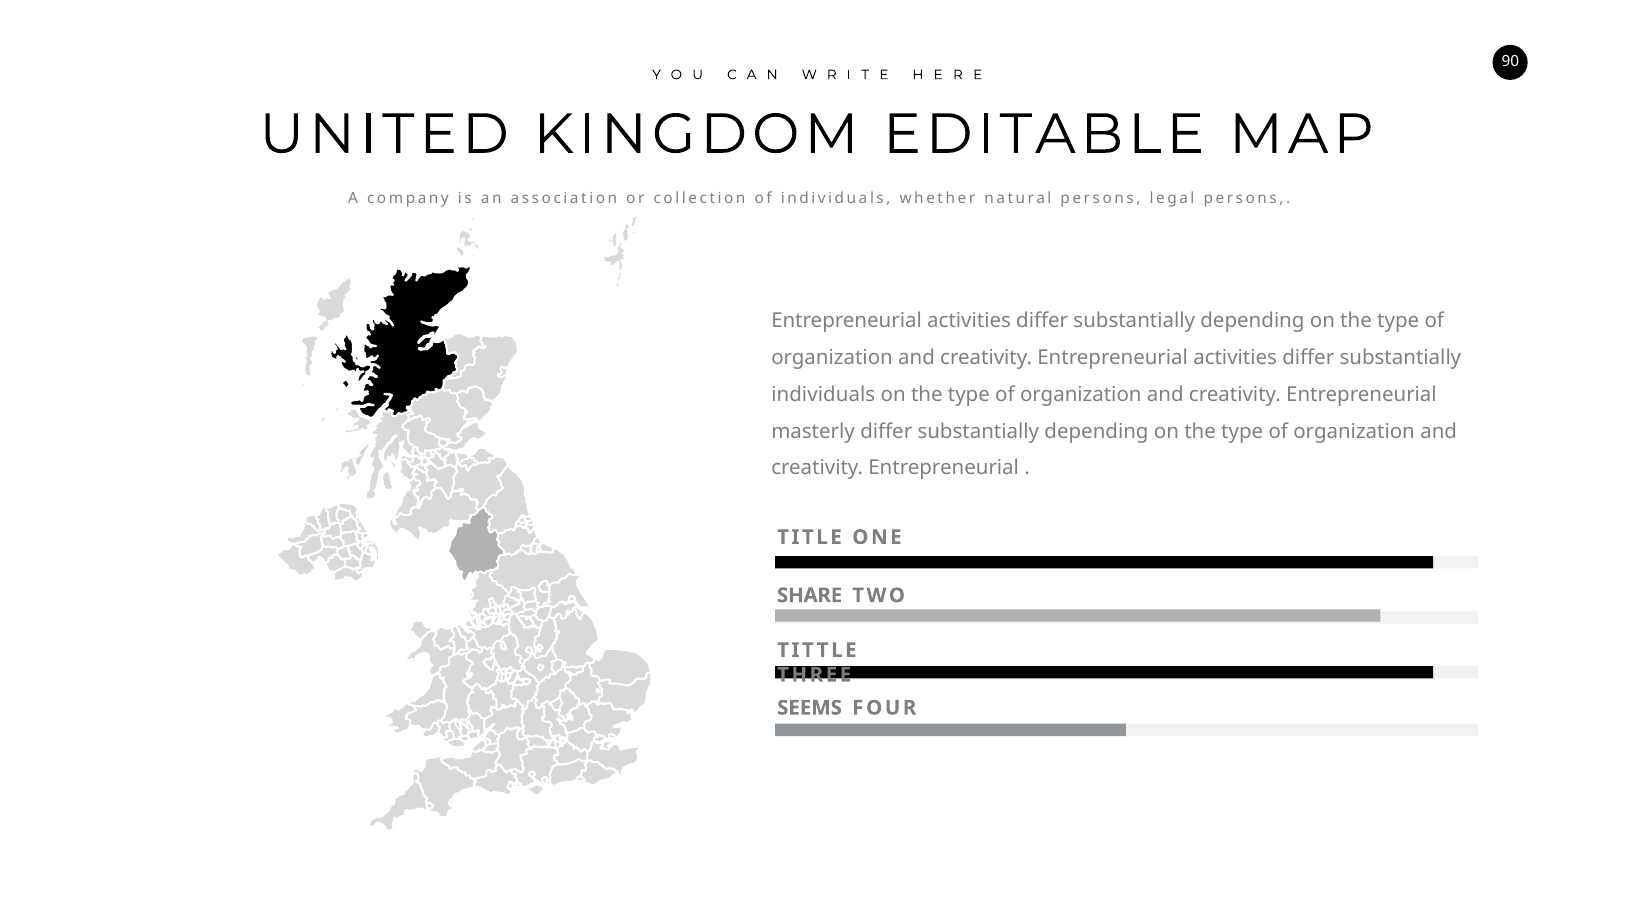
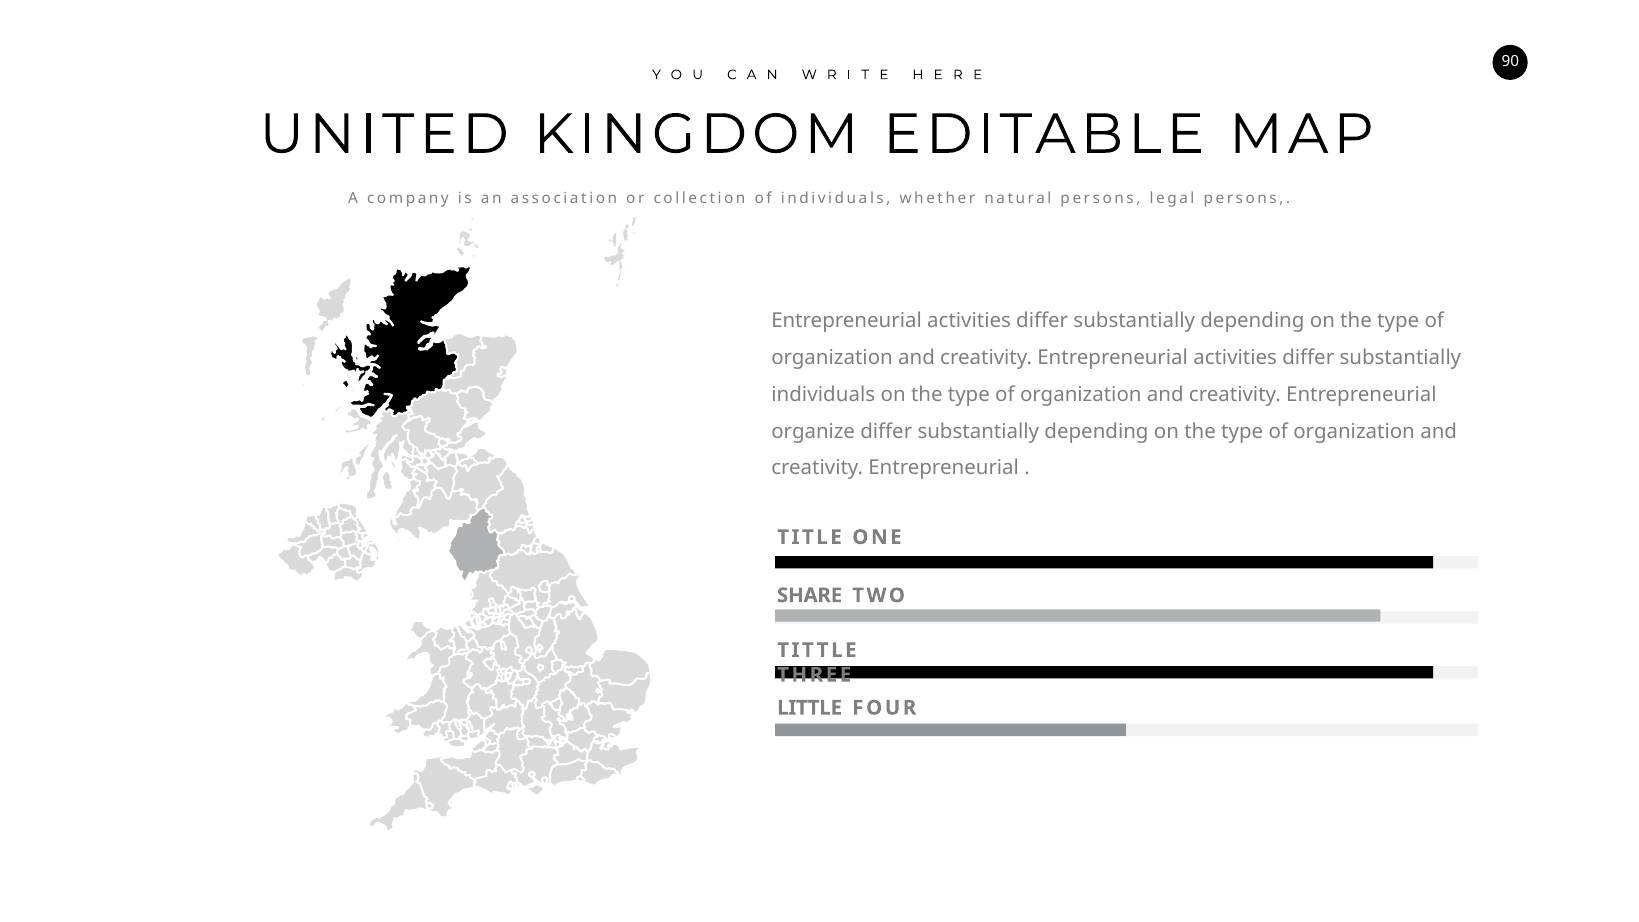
masterly: masterly -> organize (813, 431)
SEEMS: SEEMS -> LITTLE (810, 708)
